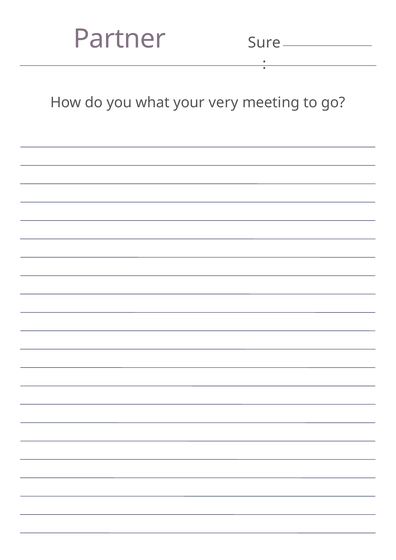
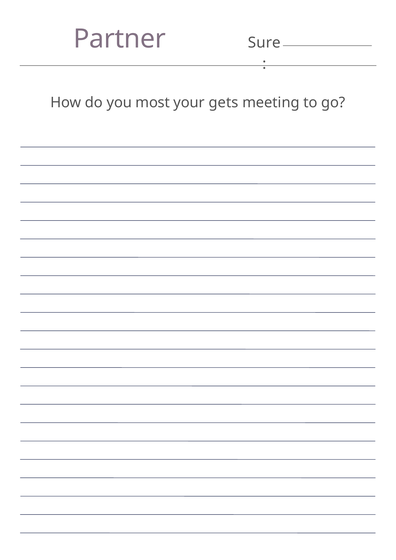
what: what -> most (153, 103)
very: very -> gets (223, 103)
